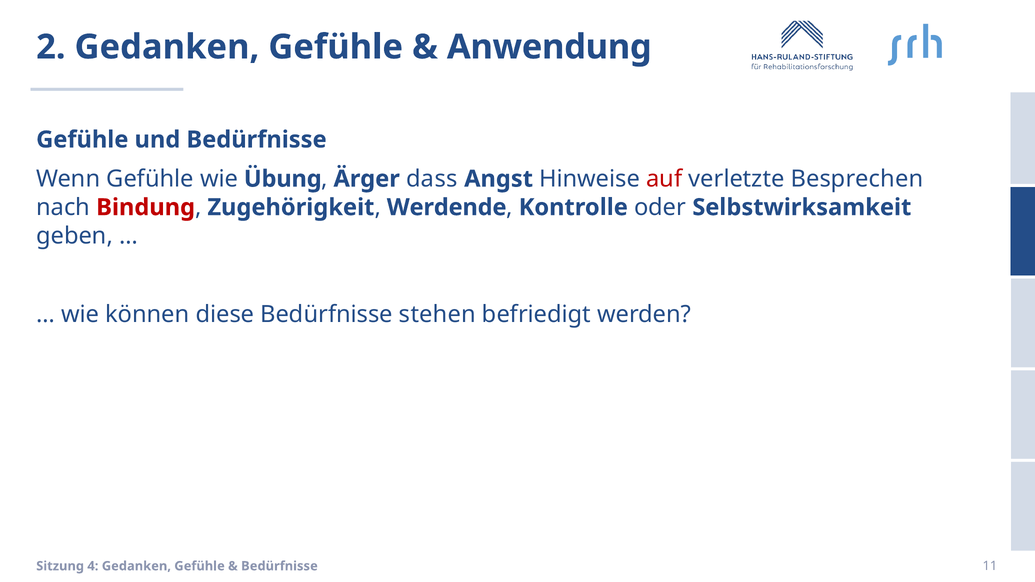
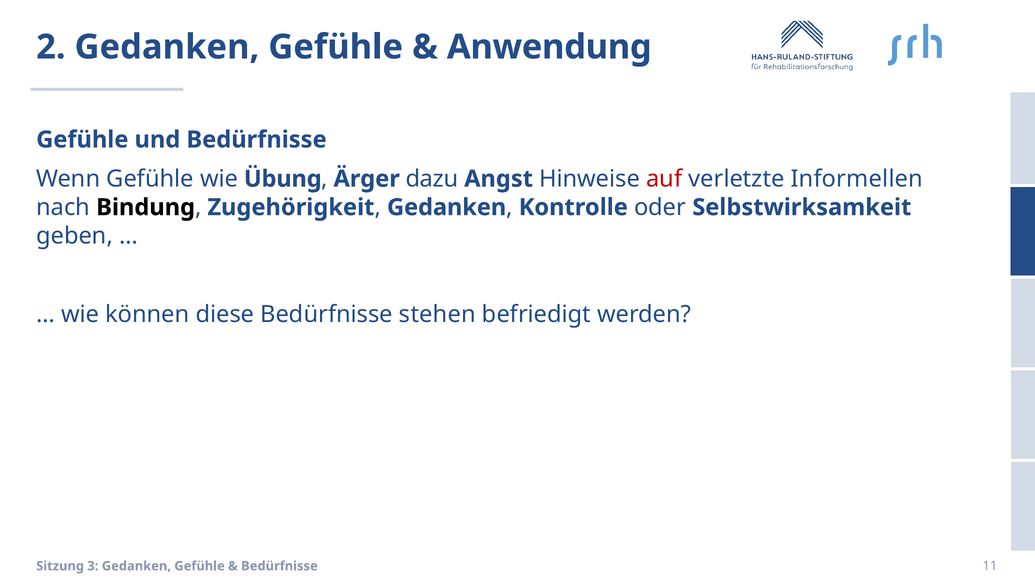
dass: dass -> dazu (432, 179)
Besprechen: Besprechen -> Informellen (857, 179)
Bindung colour: red -> black (146, 207)
Werdende: Werdende -> Gedanken (447, 207)
4: 4 -> 3 (93, 566)
